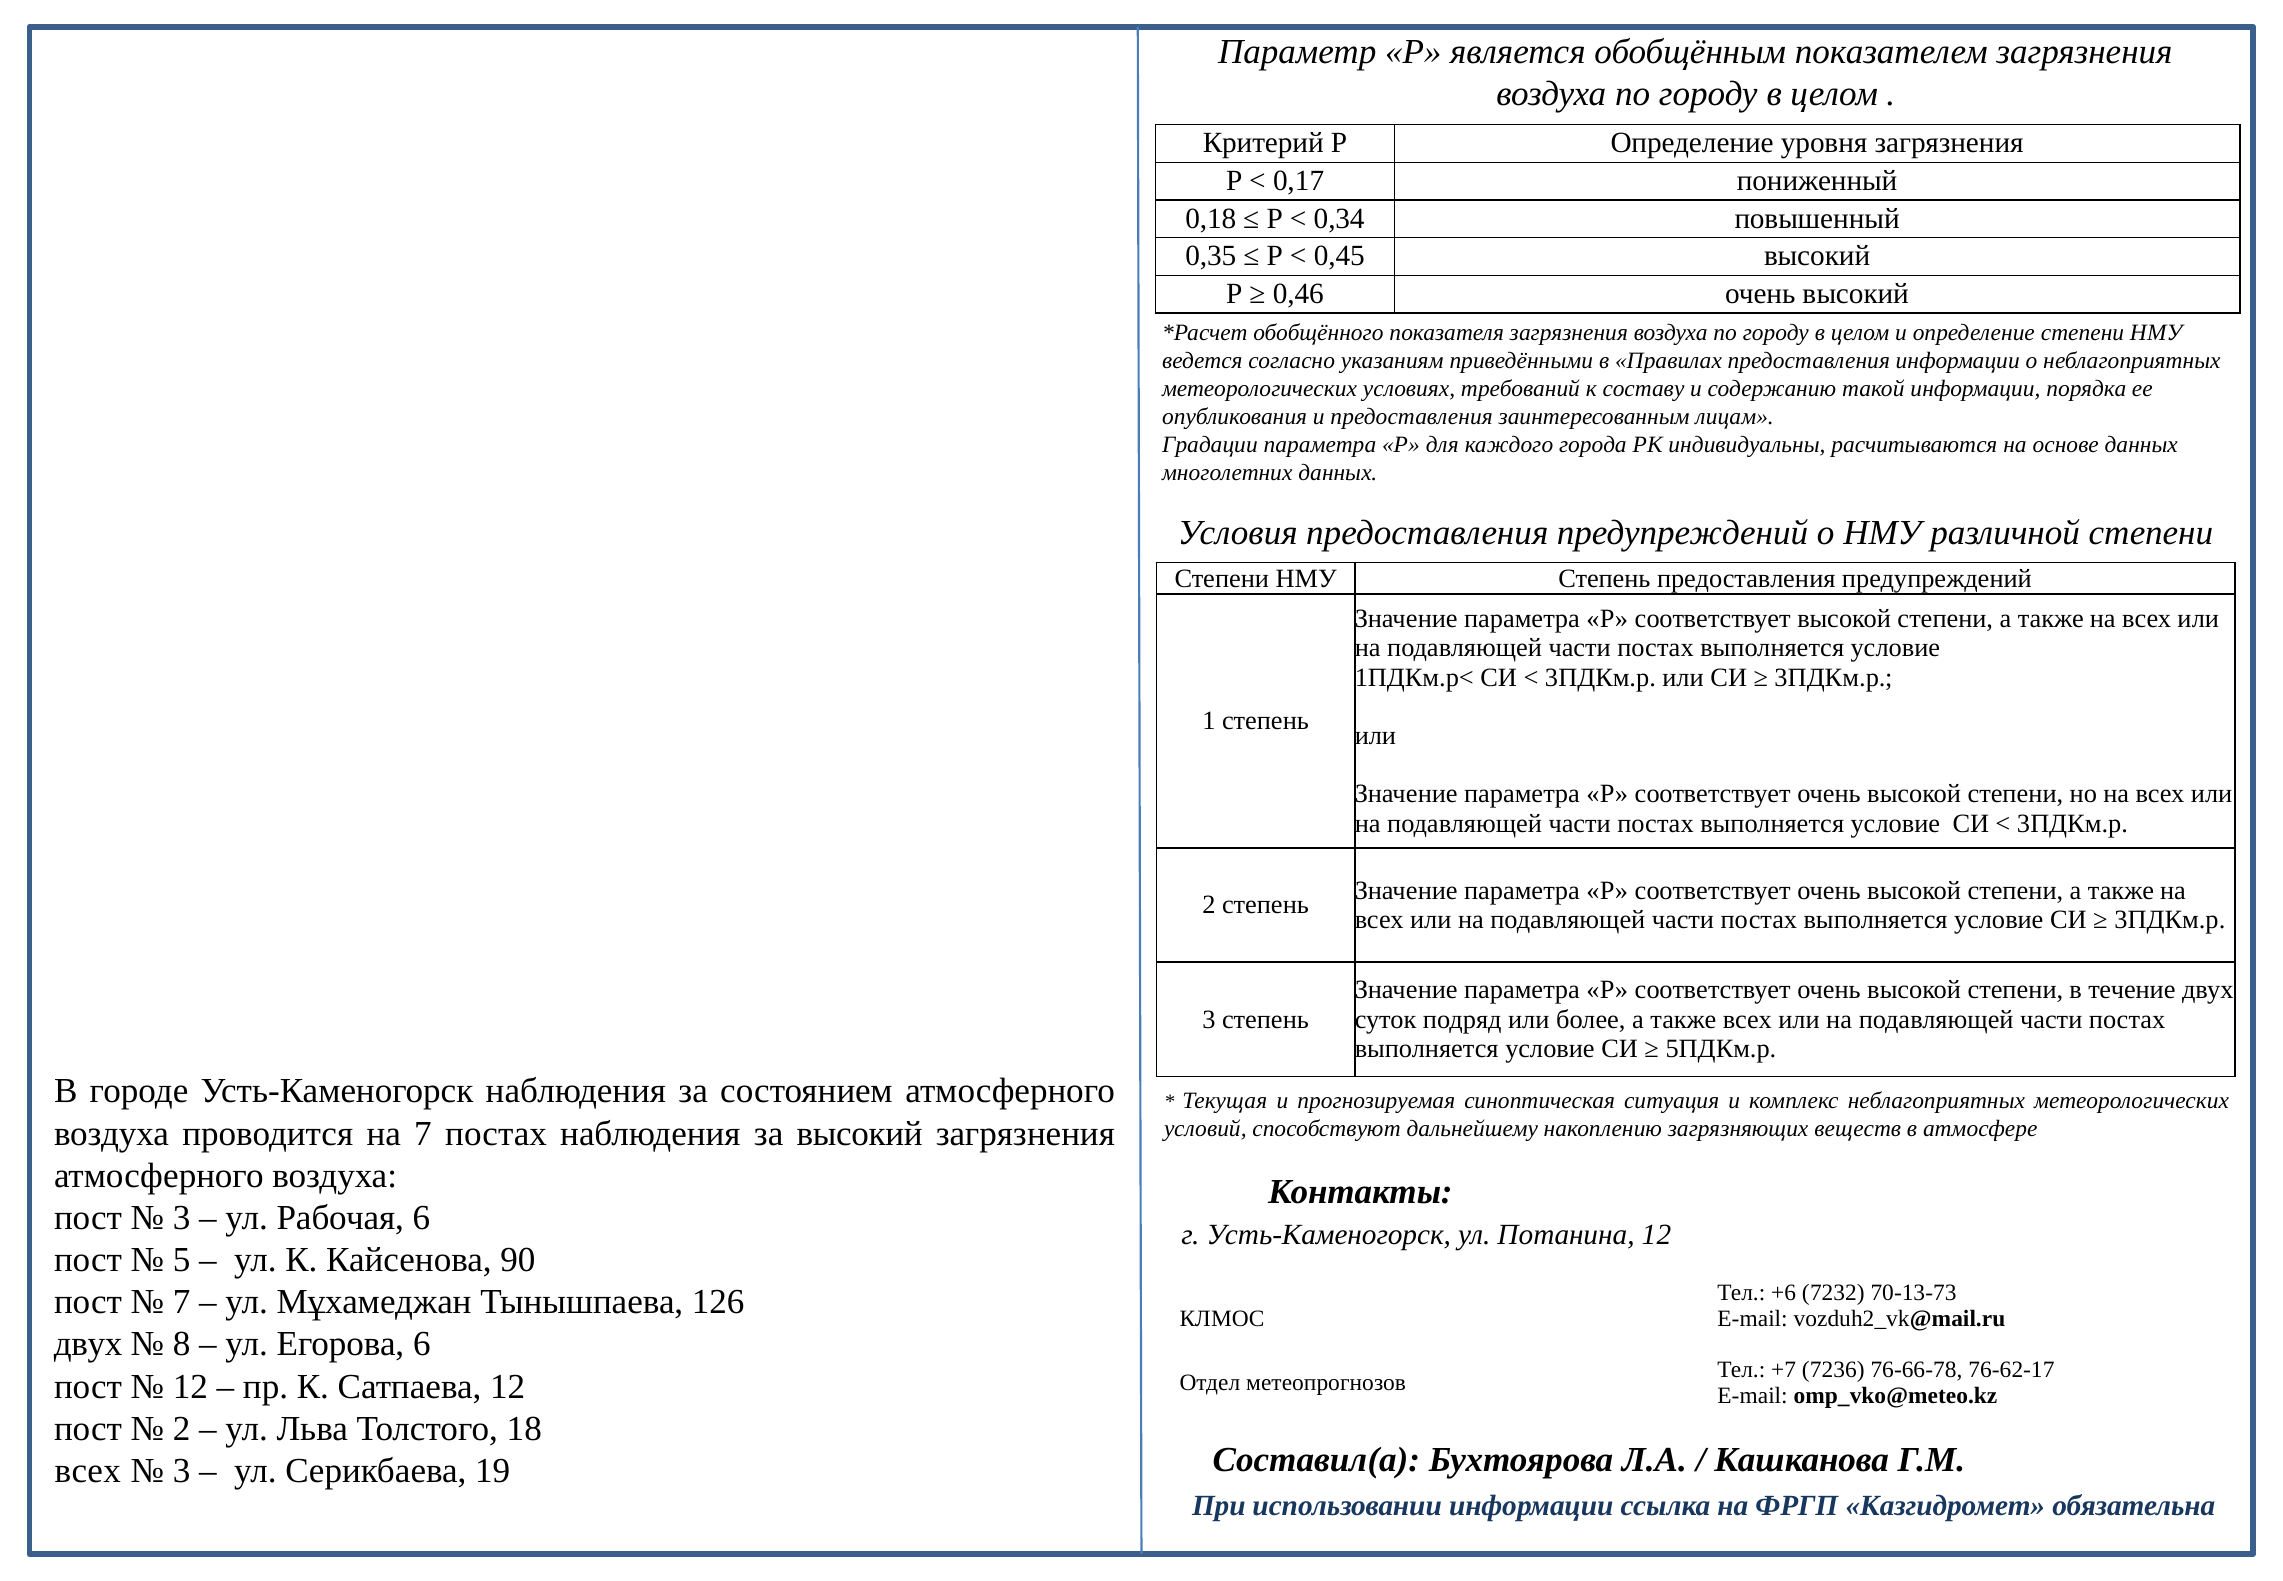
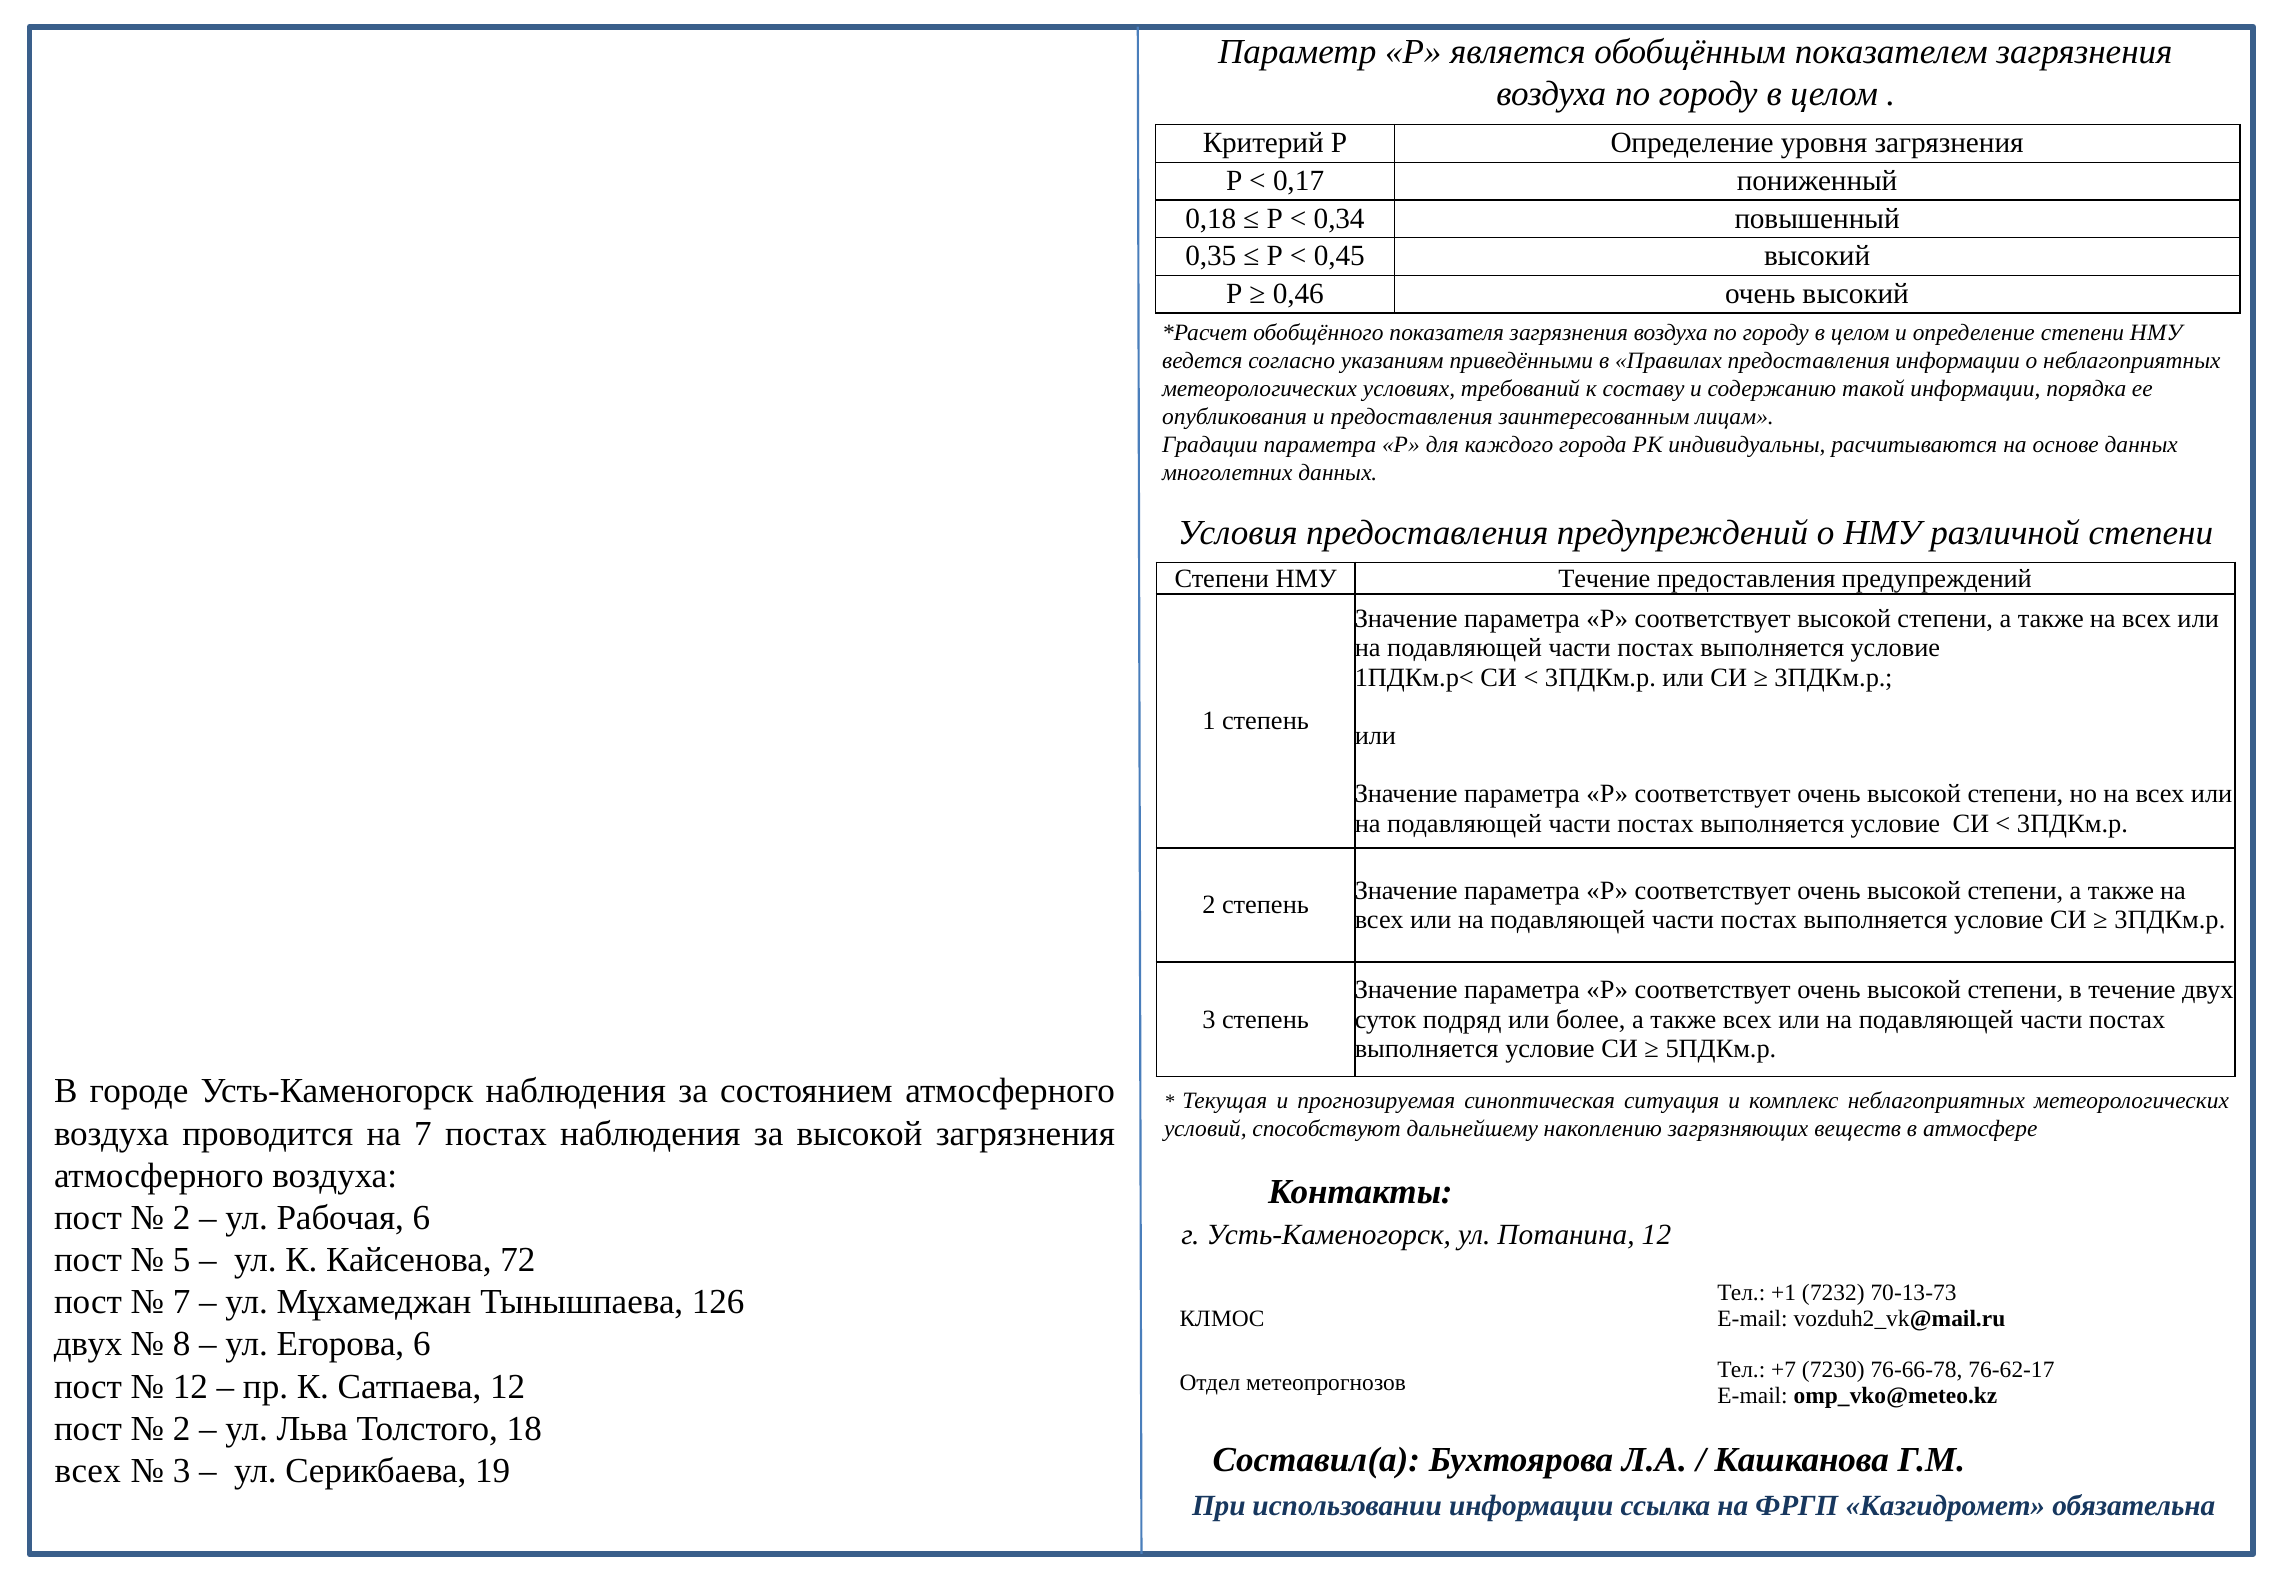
НМУ Степень: Степень -> Течение (1604, 578)
за высокий: высокий -> высокой (860, 1133)
3: 3 -> 2 (182, 1217)
90: 90 -> 72 (518, 1260)
+6: +6 -> +1 (1784, 1292)
7236: 7236 -> 7230 (1833, 1370)
